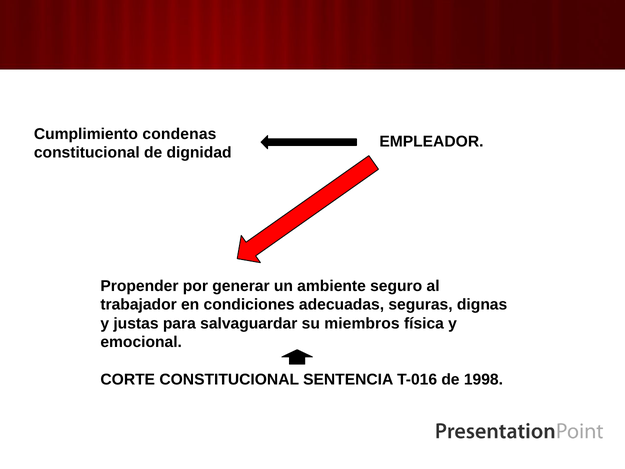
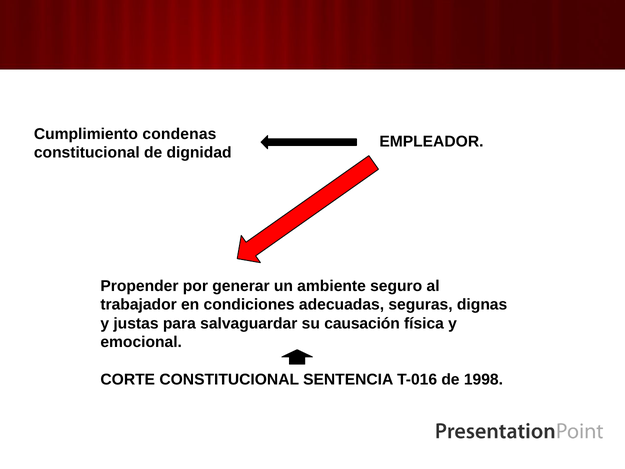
miembros: miembros -> causación (362, 323)
